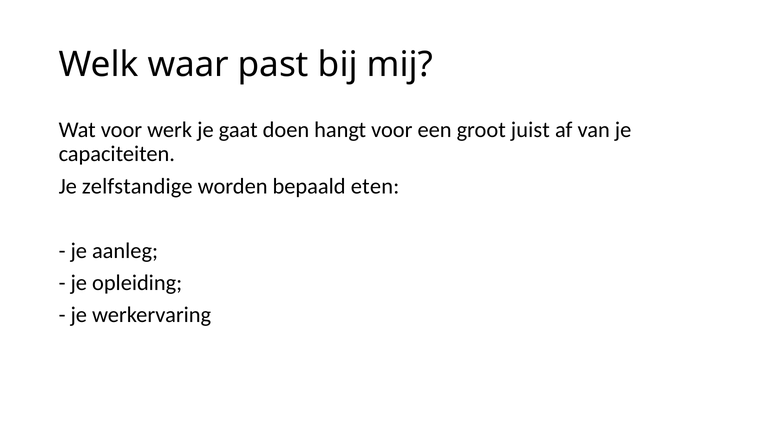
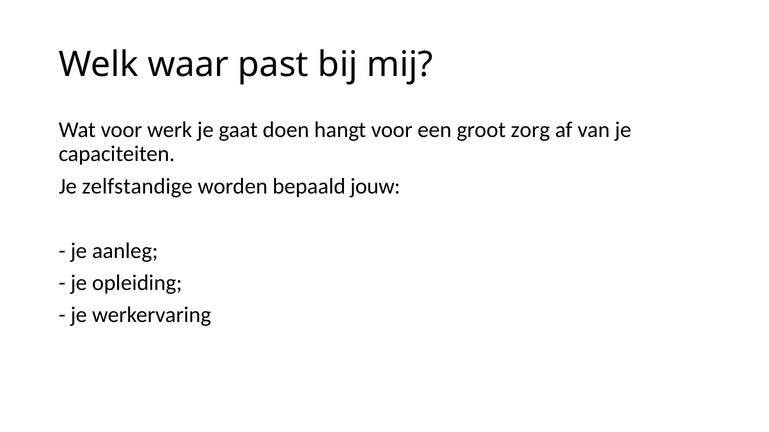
juist: juist -> zorg (530, 130)
eten: eten -> jouw (375, 186)
